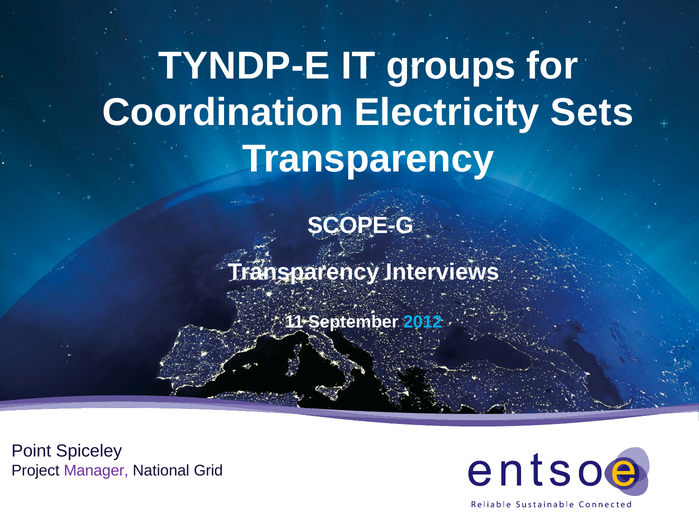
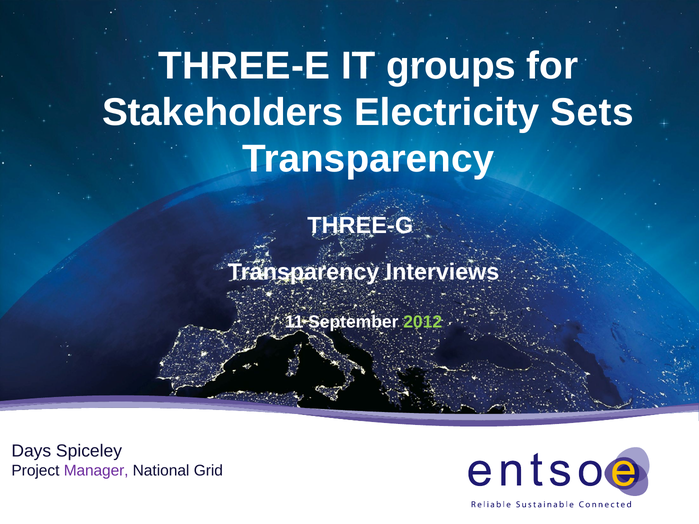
TYNDP-E: TYNDP-E -> THREE-E (244, 66)
Coordination: Coordination -> Stakeholders (223, 113)
SCOPE-G: SCOPE-G -> THREE-G (360, 226)
2012 colour: light blue -> light green (423, 322)
Point: Point -> Days (31, 451)
